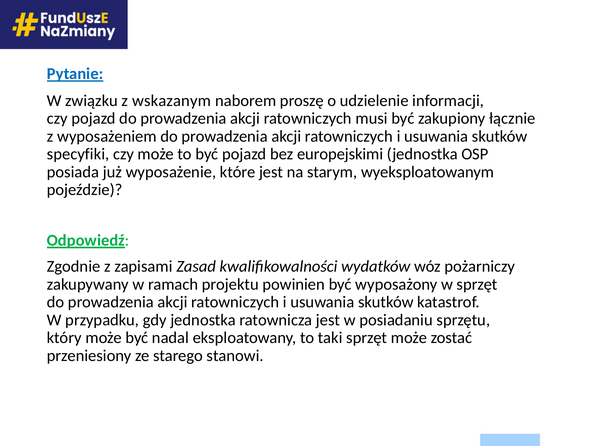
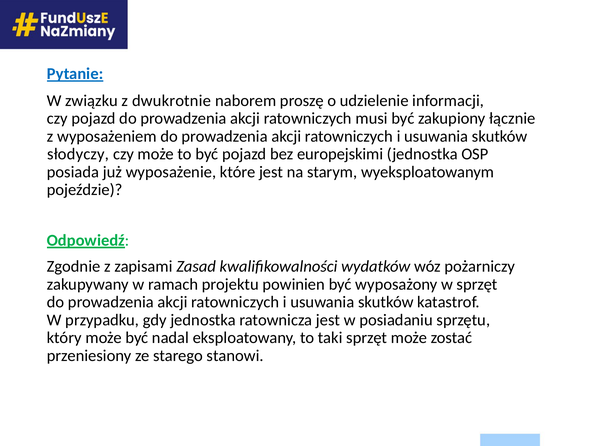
wskazanym: wskazanym -> dwukrotnie (172, 101)
specyfiki: specyfiki -> słodyczy (78, 154)
